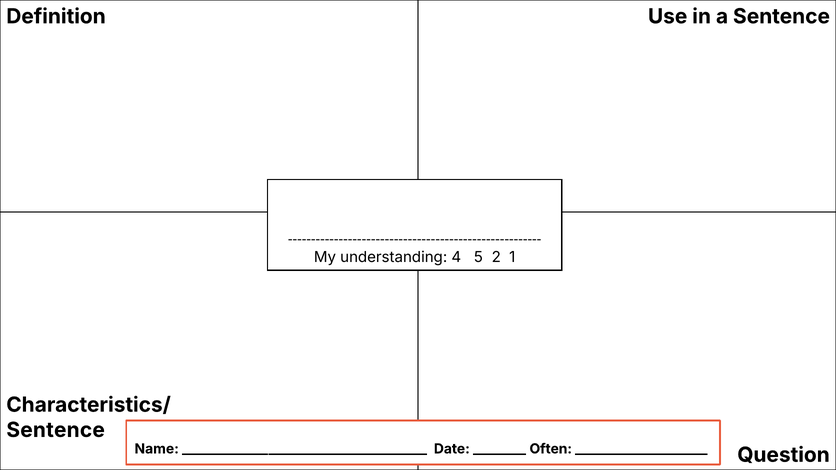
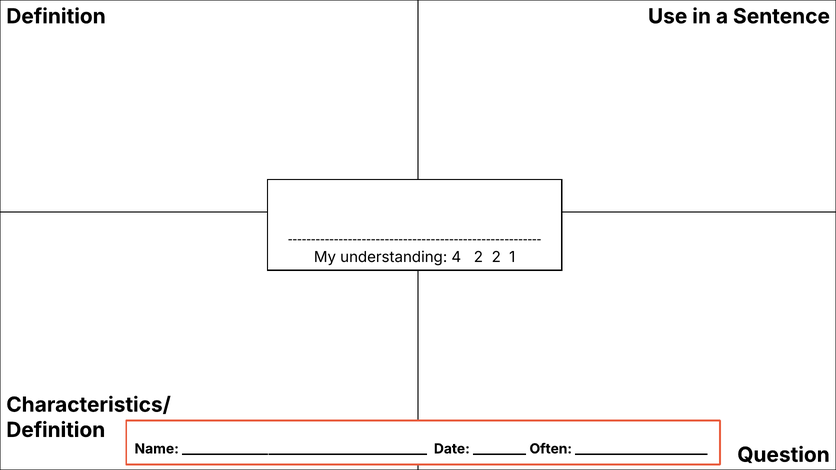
4 5: 5 -> 2 (478, 258)
Sentence: Sentence -> Definition (56, 430)
